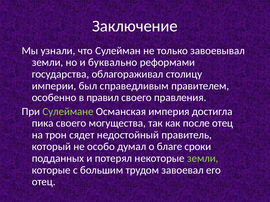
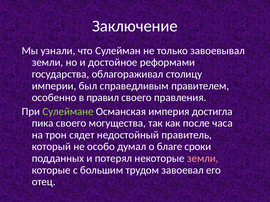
буквально: буквально -> достойное (113, 63)
после отец: отец -> часа (222, 123)
земли colour: light green -> pink (203, 159)
